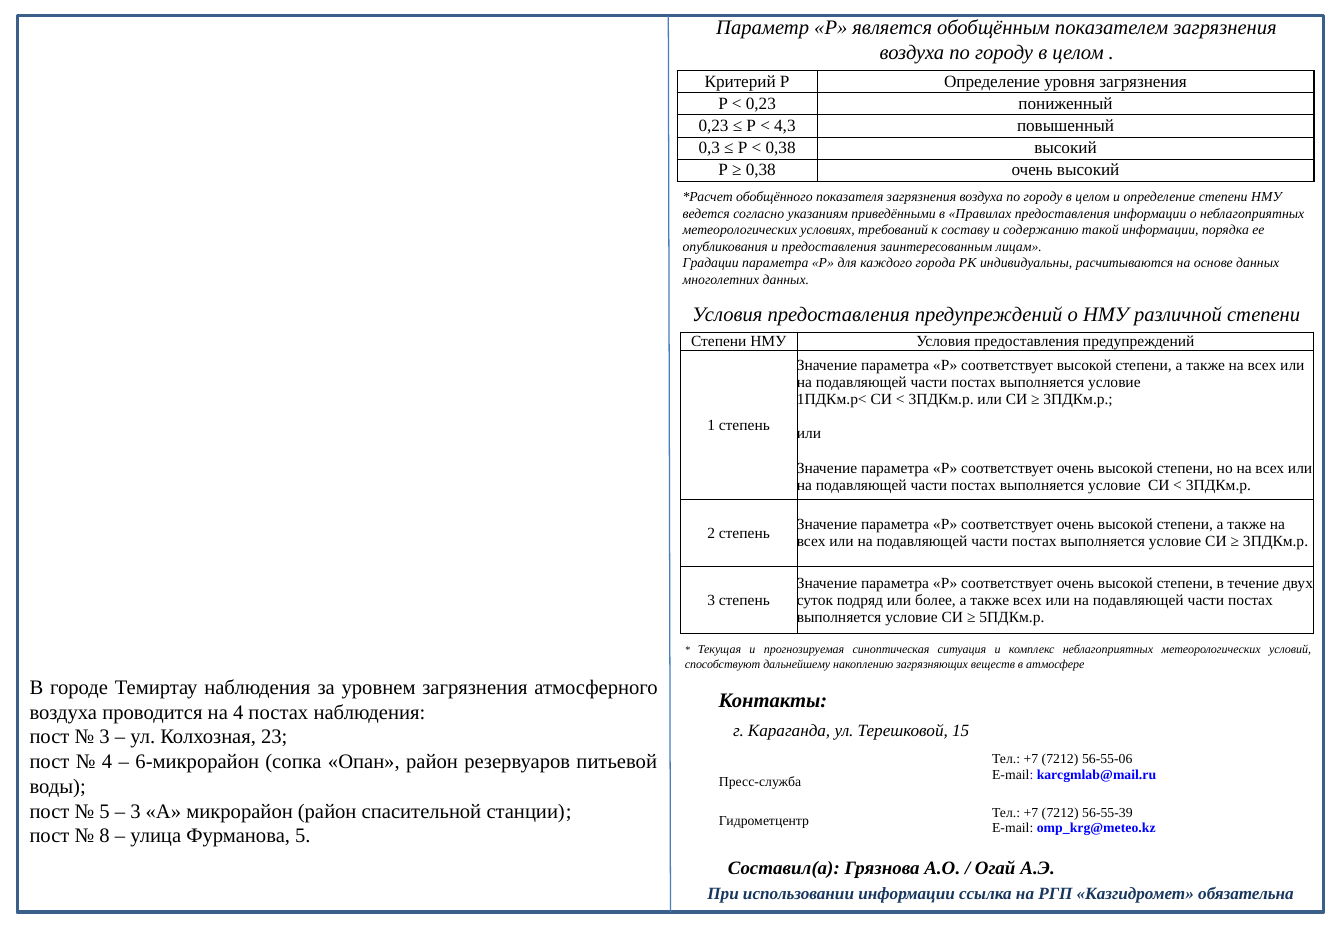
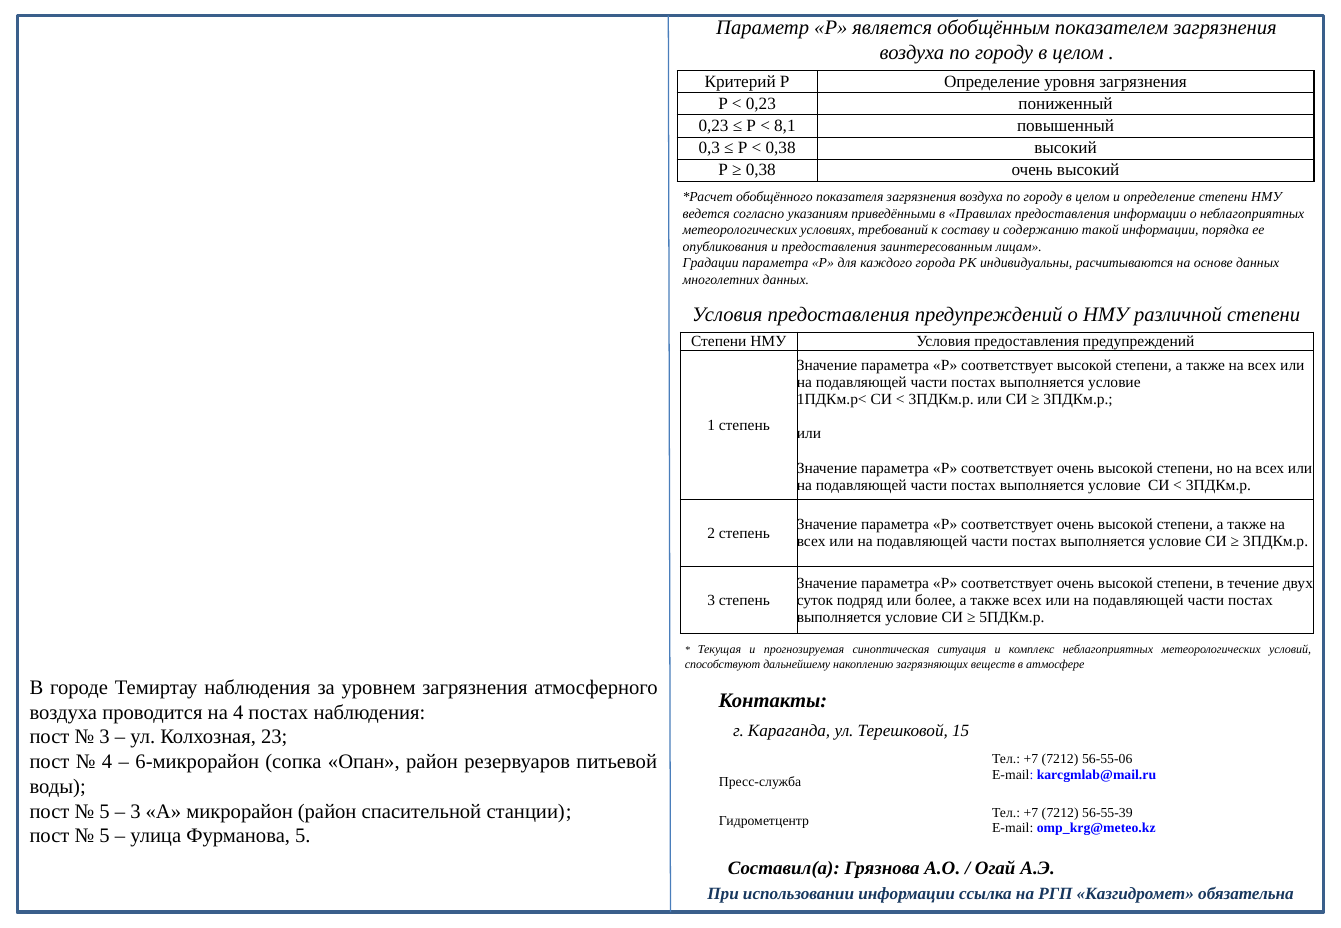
4,3: 4,3 -> 8,1 (785, 126)
8: 8 -> 5 (105, 836)
